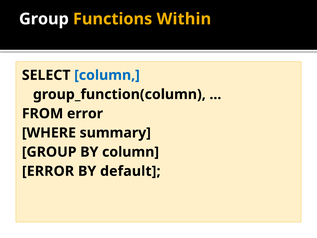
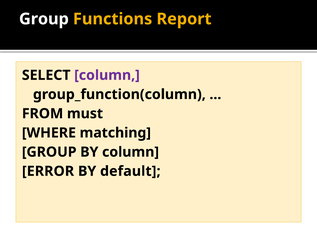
Within: Within -> Report (184, 19)
column colour: blue -> purple (107, 75)
FROM error: error -> must (85, 113)
summary: summary -> matching (115, 133)
